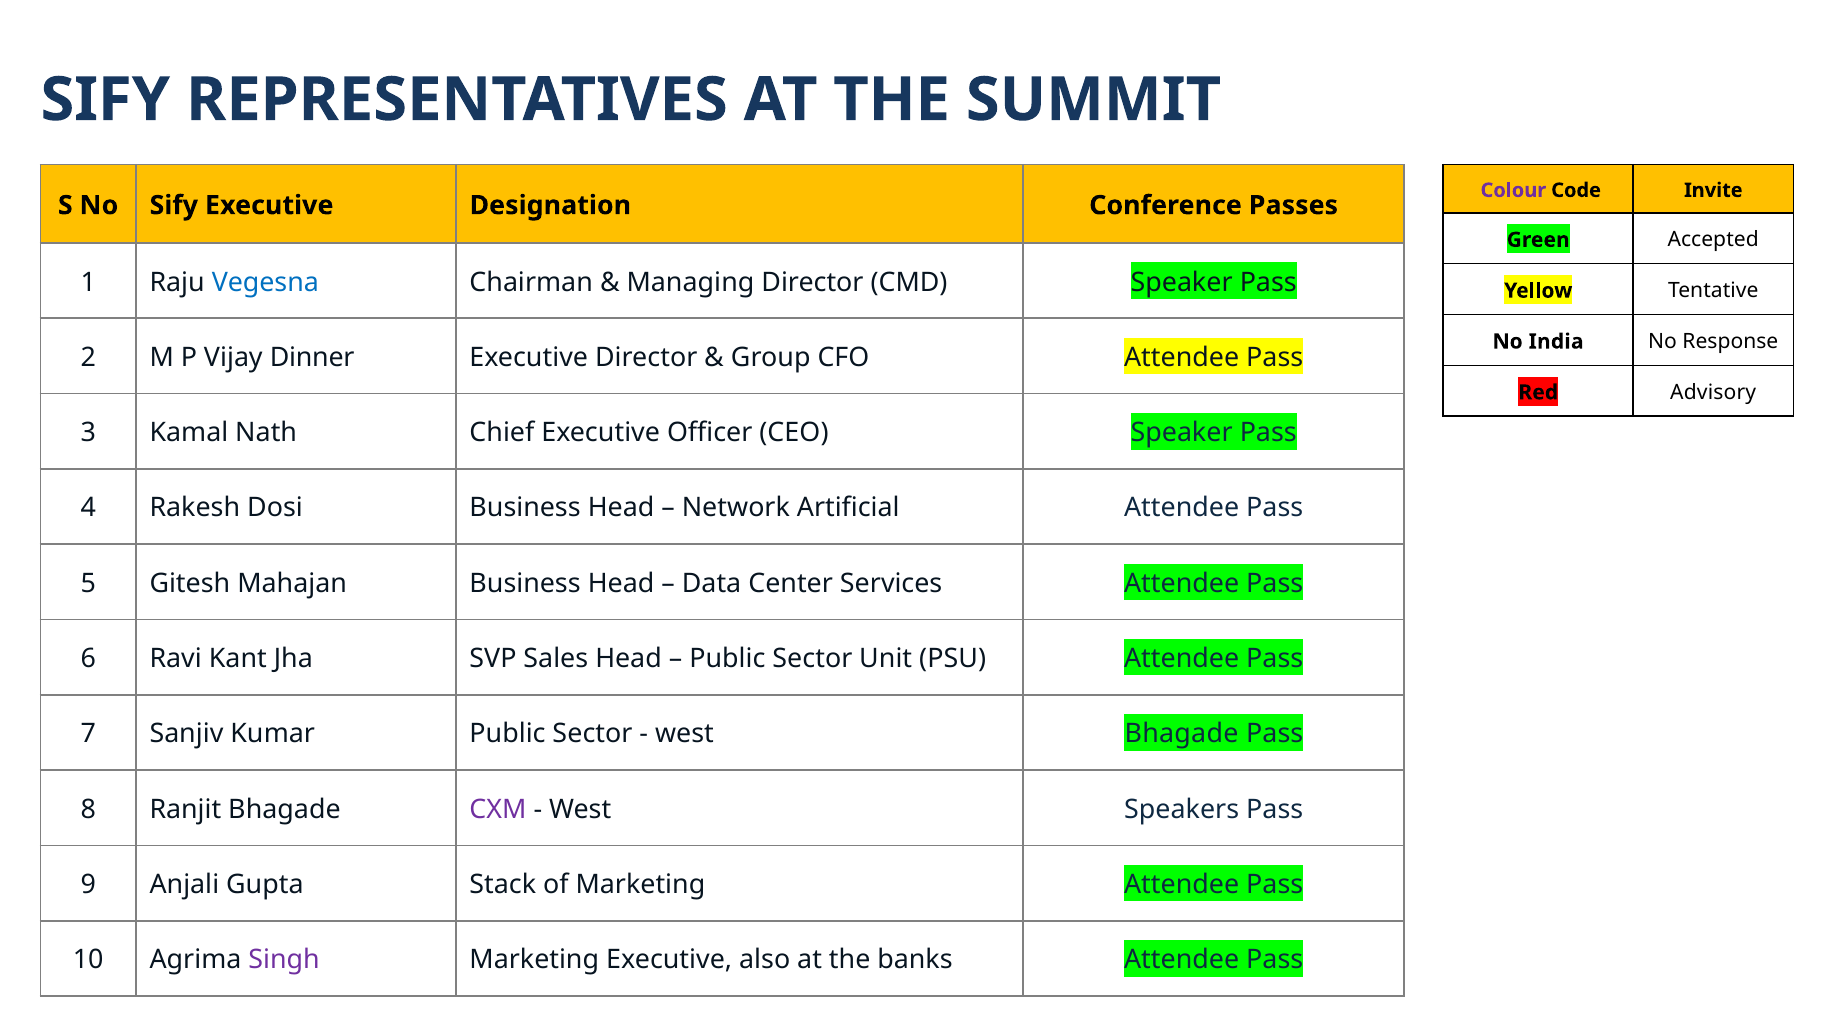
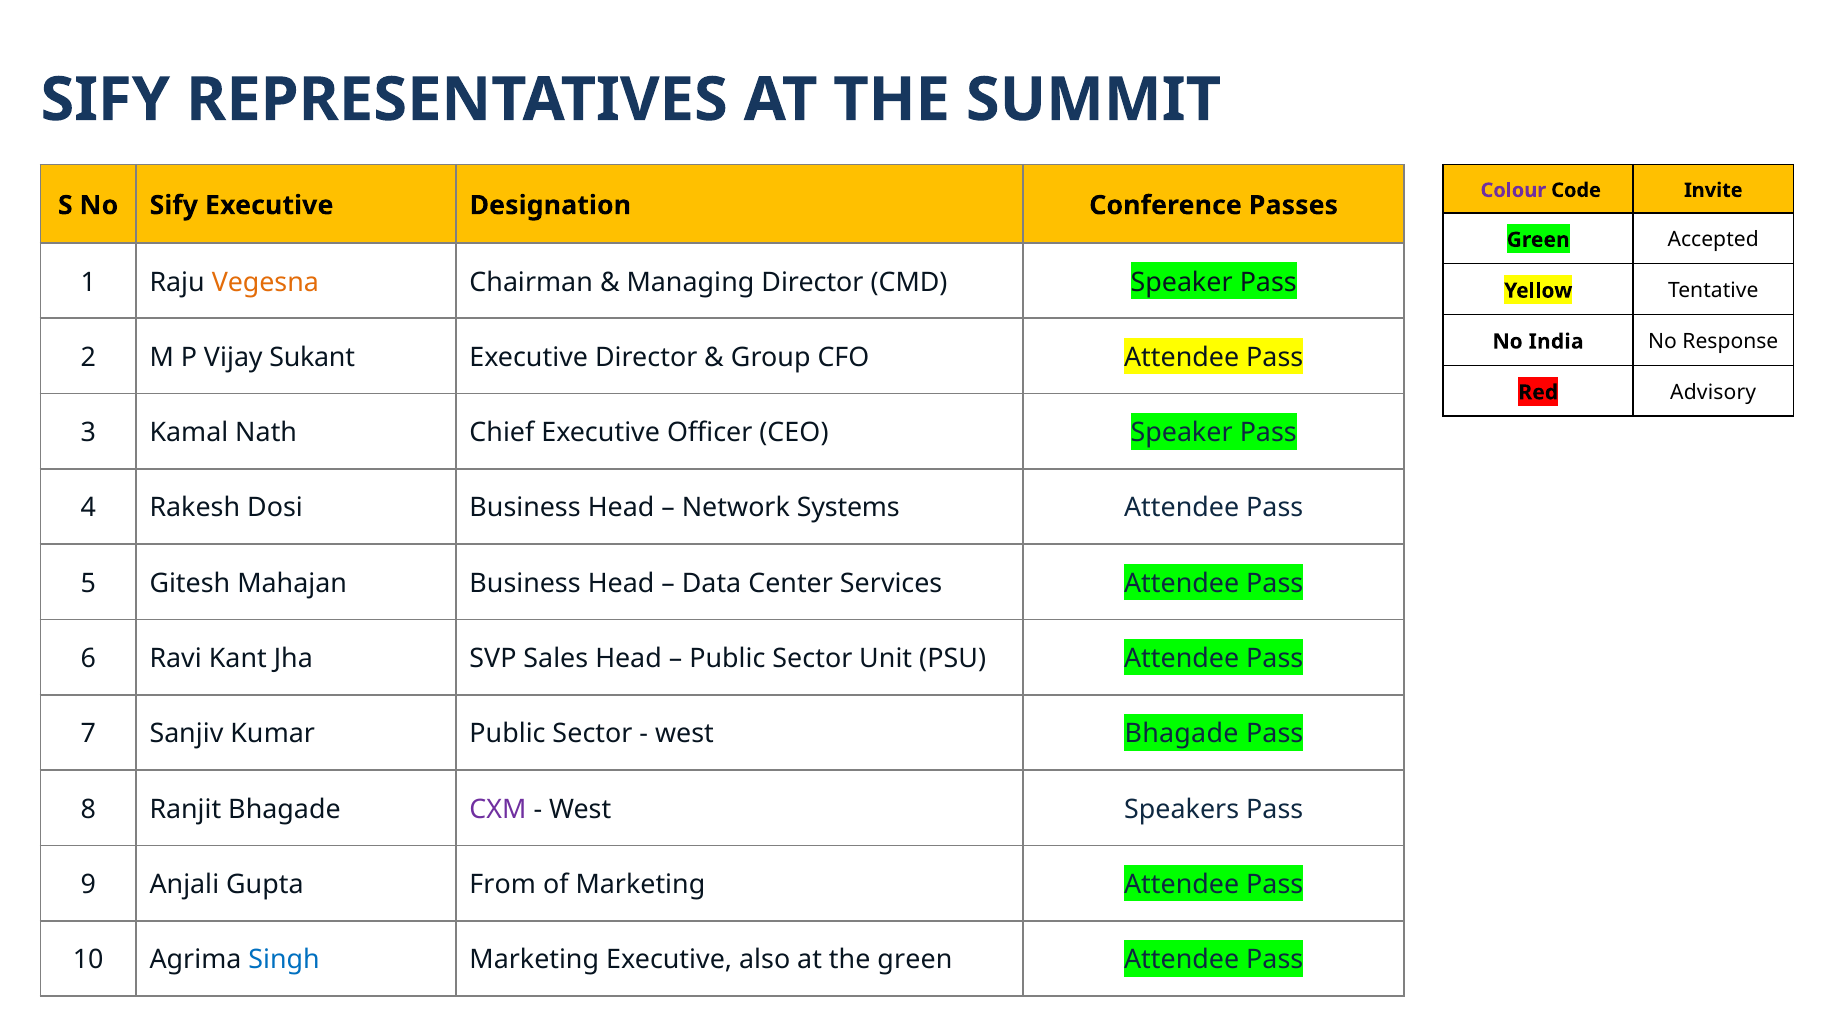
Vegesna colour: blue -> orange (265, 282)
Dinner: Dinner -> Sukant (312, 357)
Artificial: Artificial -> Systems (848, 508)
Stack: Stack -> From (503, 884)
Singh colour: purple -> blue (284, 959)
the banks: banks -> green (915, 959)
